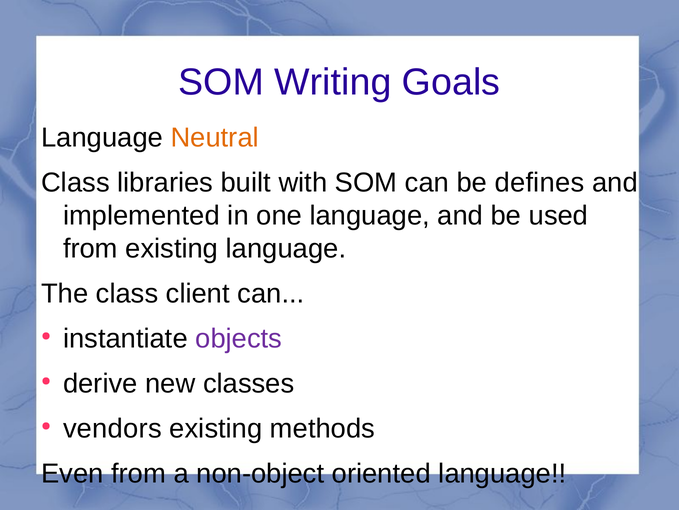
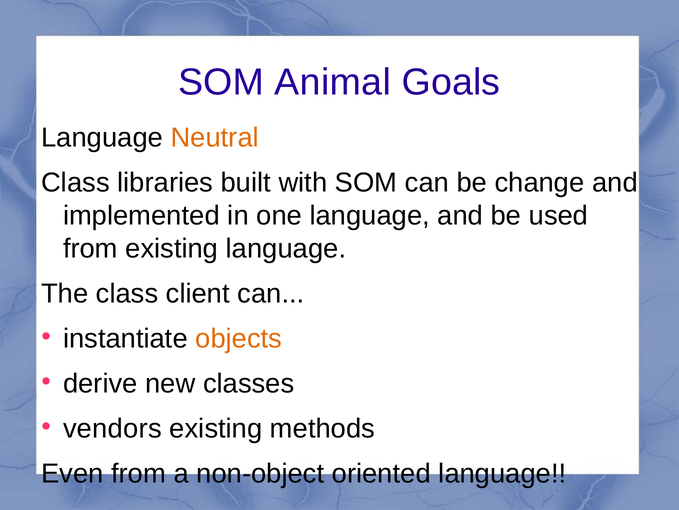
Writing: Writing -> Animal (333, 82)
defines: defines -> change (540, 182)
objects colour: purple -> orange (239, 338)
